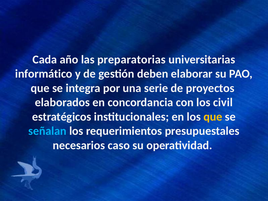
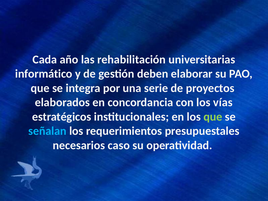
preparatorias: preparatorias -> rehabilitación (132, 60)
civil: civil -> vías (223, 102)
que colour: yellow -> light green (213, 117)
